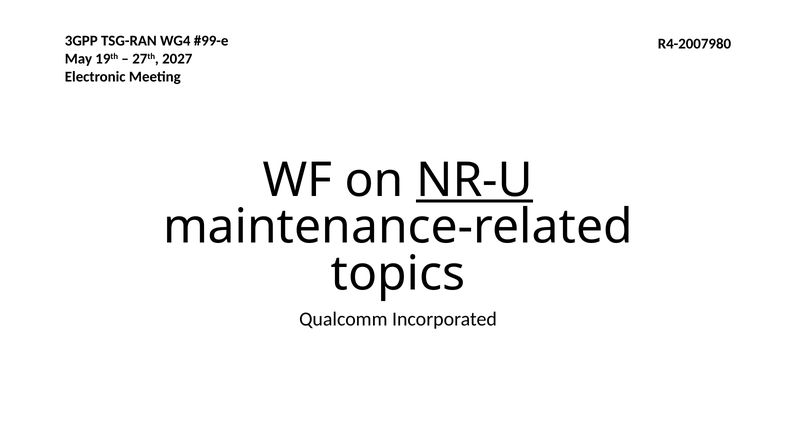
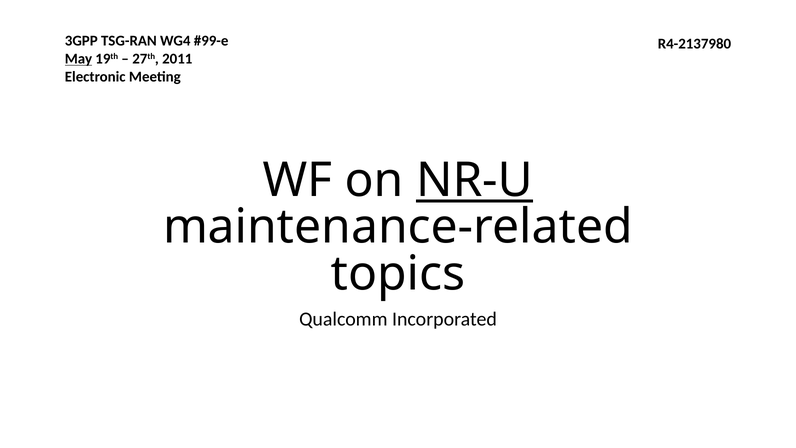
R4-2007980: R4-2007980 -> R4-2137980 (694, 44)
May underline: none -> present (78, 59)
2027: 2027 -> 2011 (177, 59)
